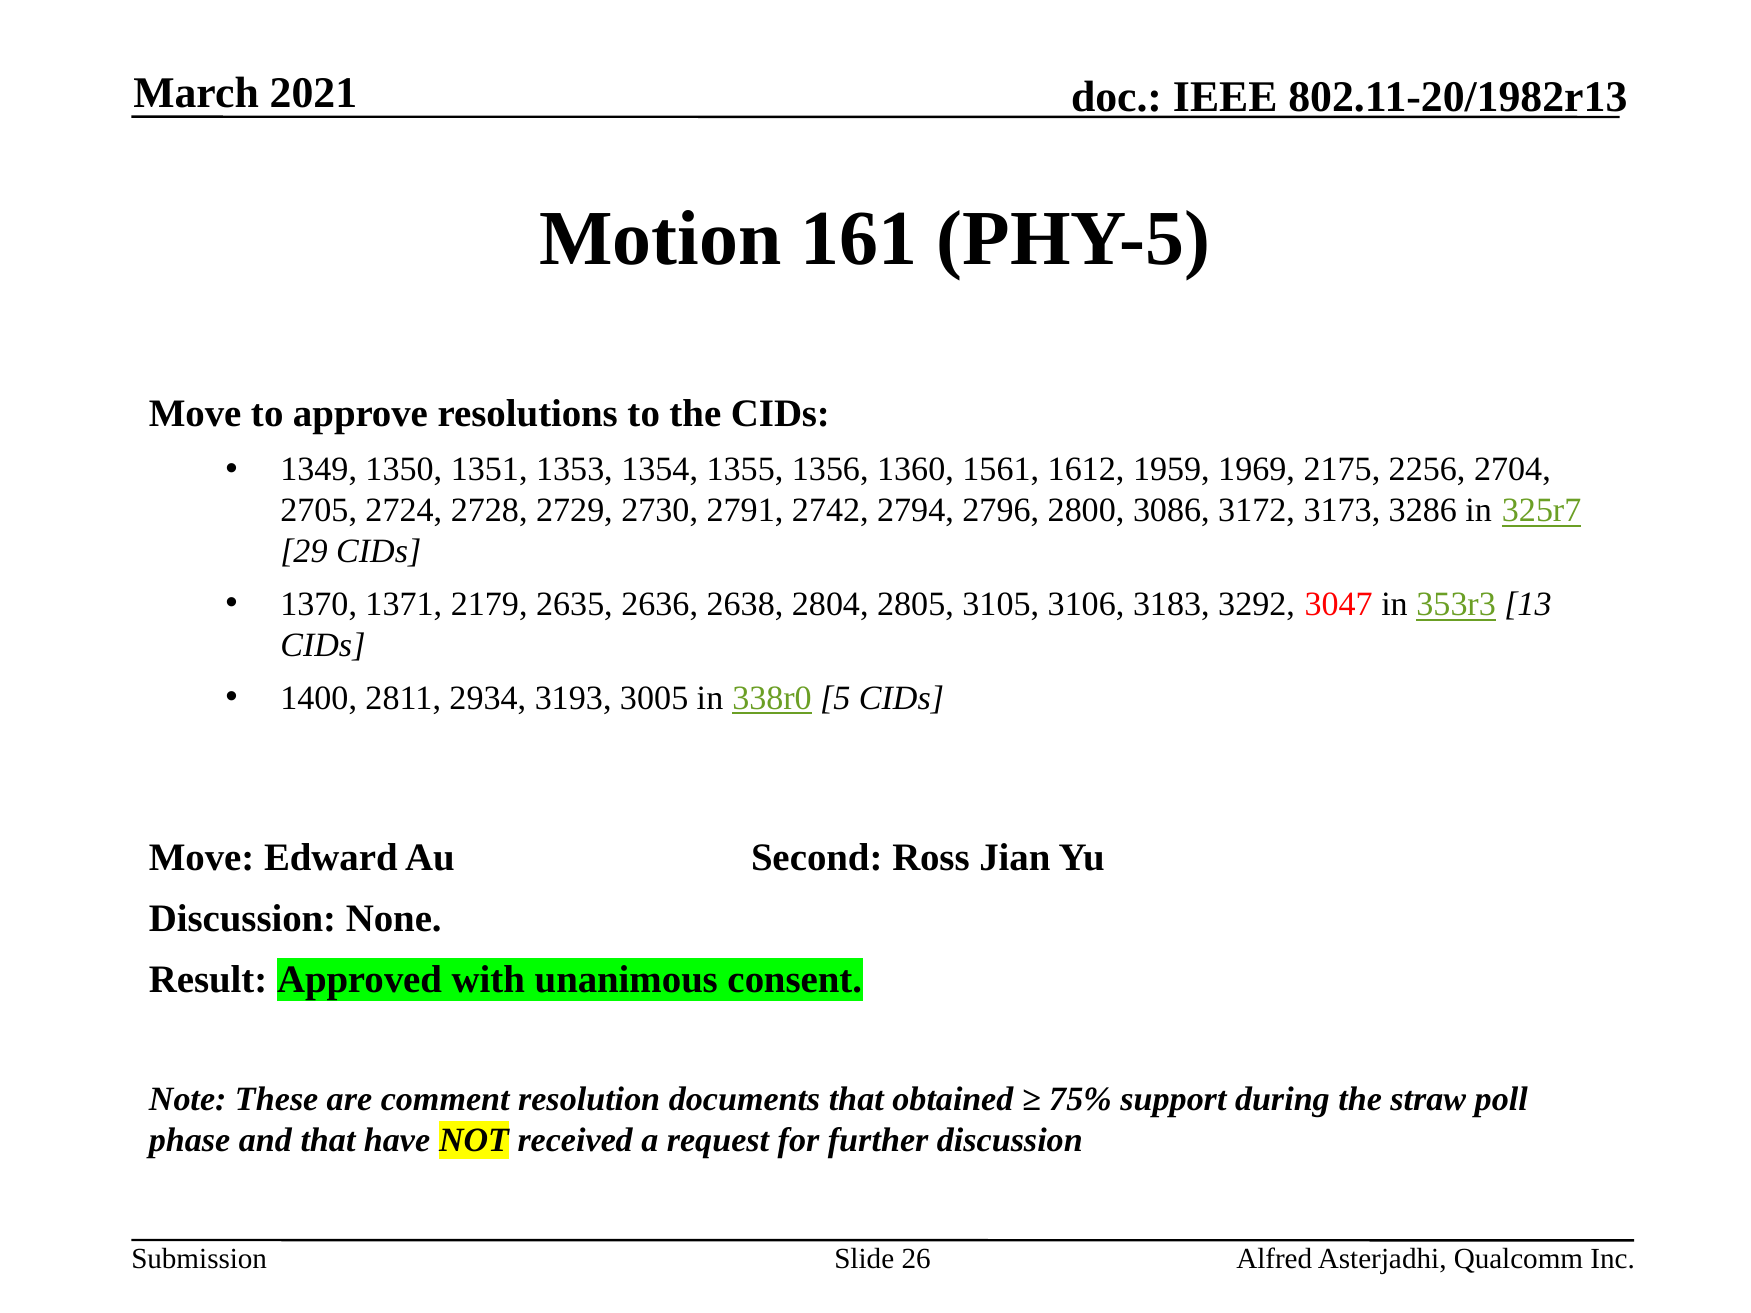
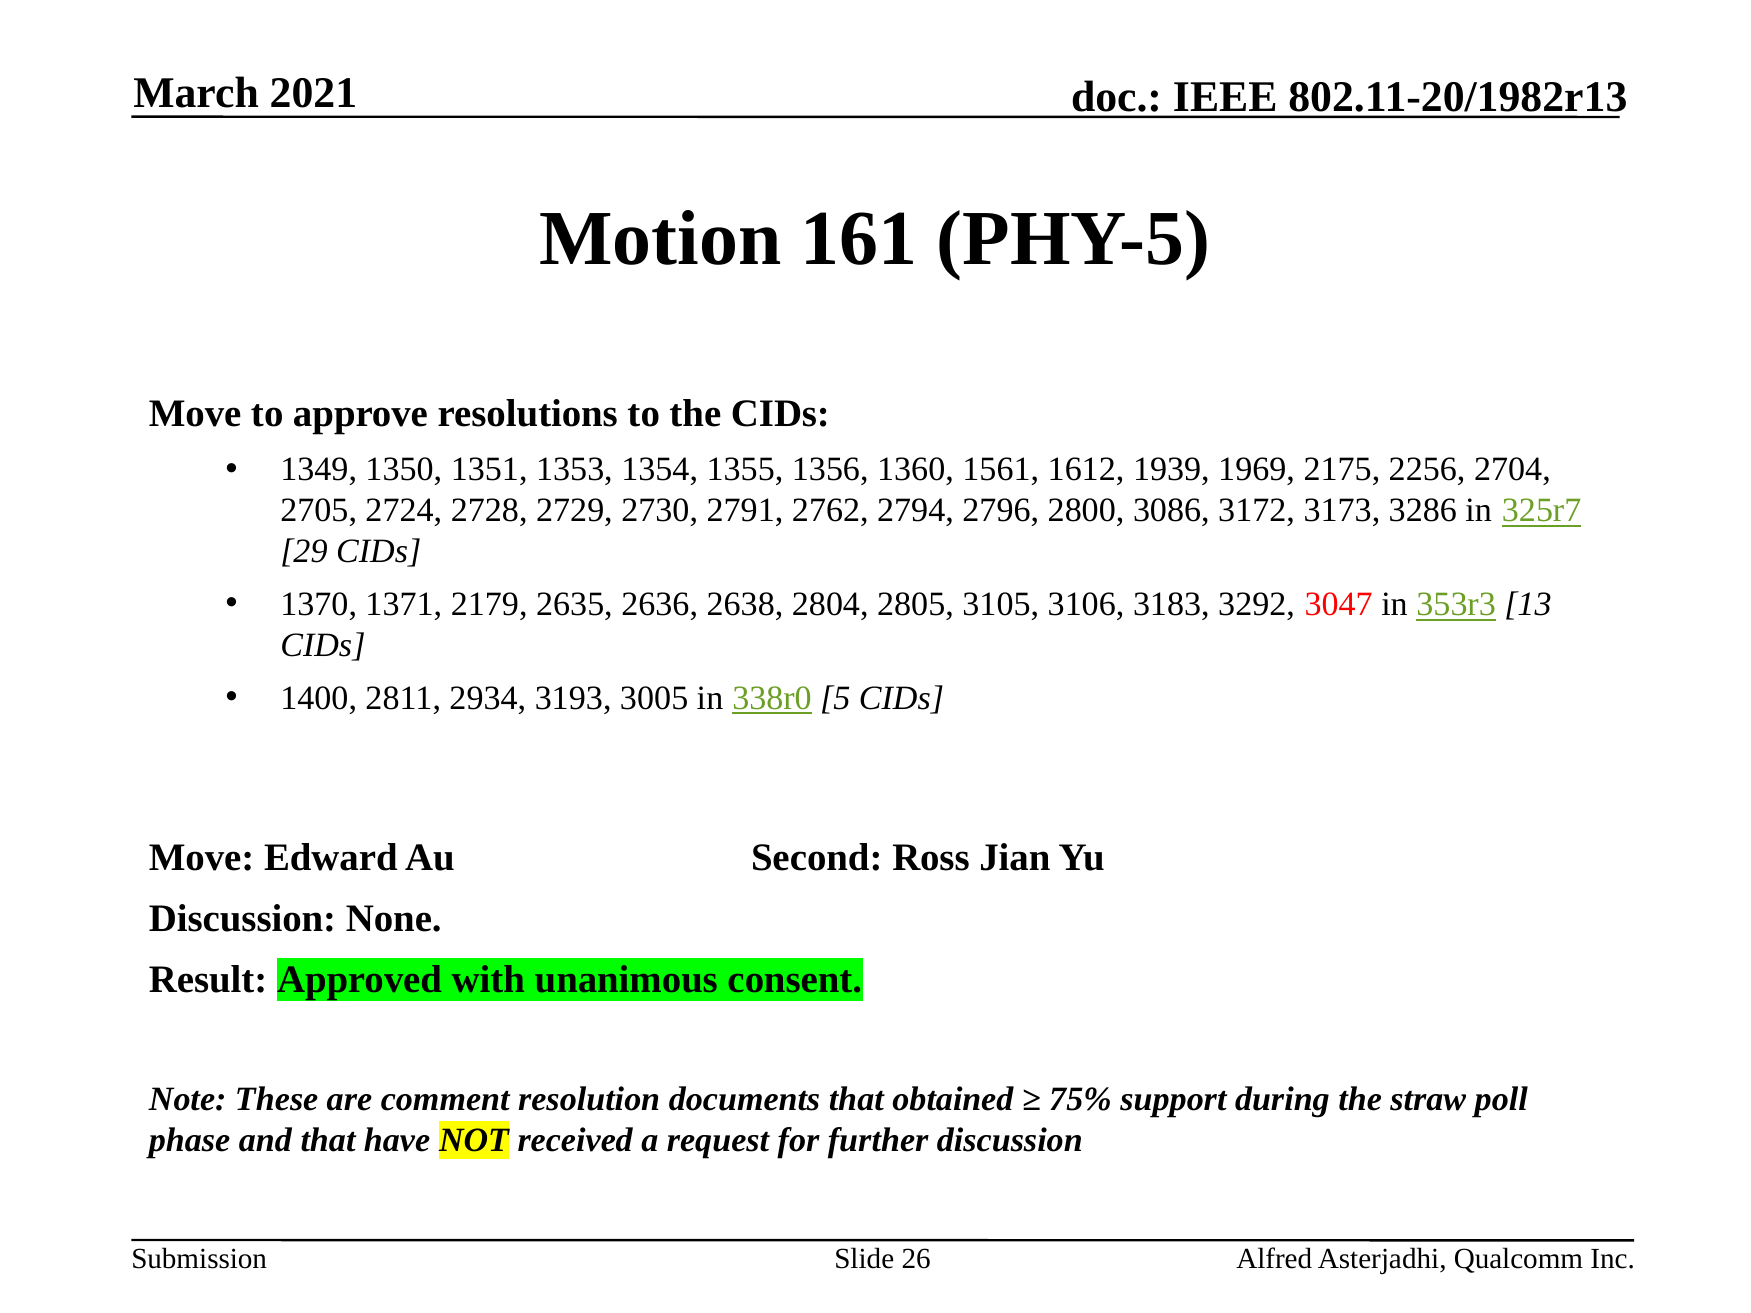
1959: 1959 -> 1939 (1171, 470)
2742: 2742 -> 2762 (830, 511)
